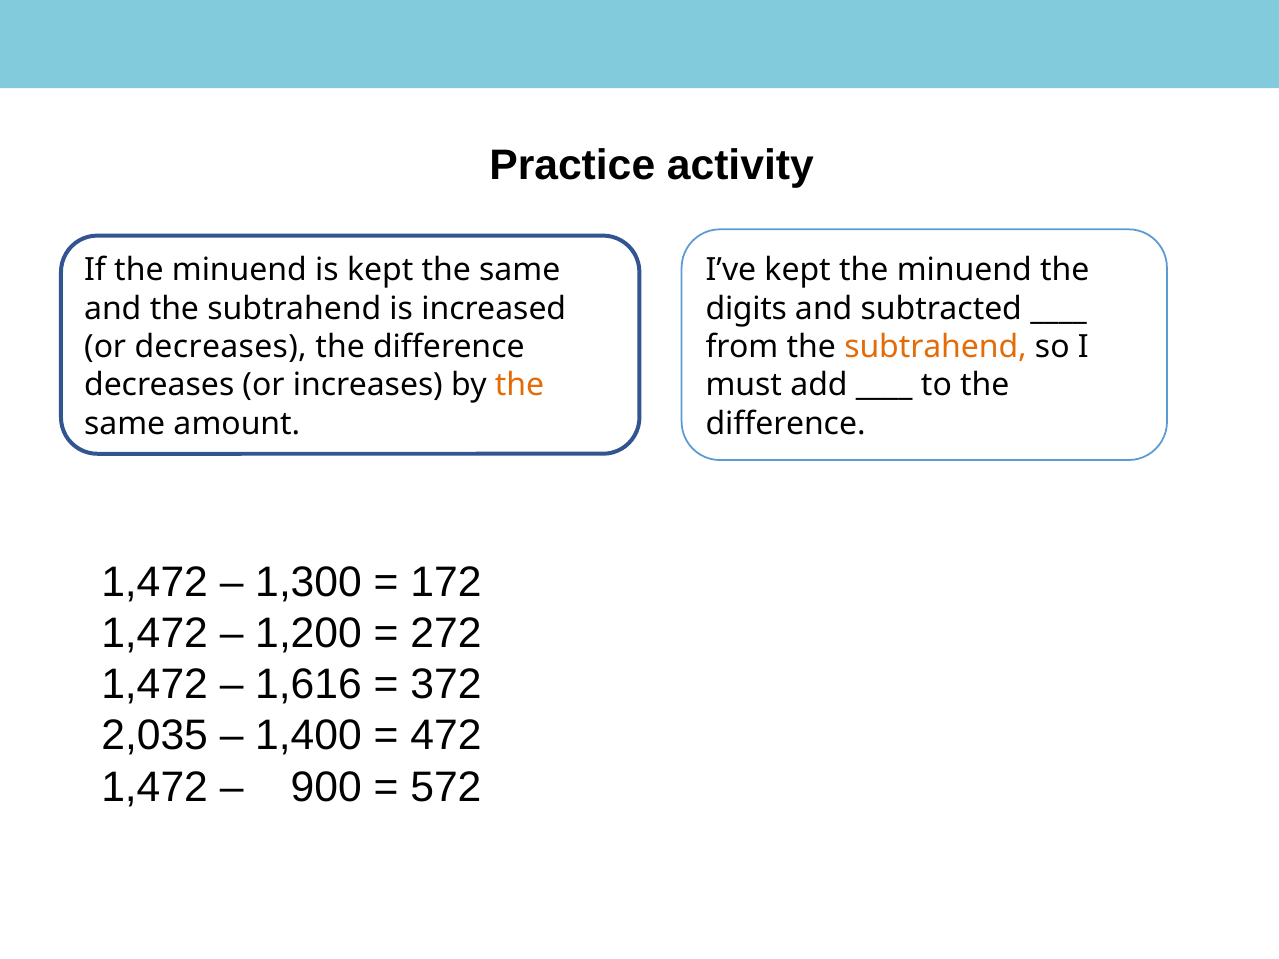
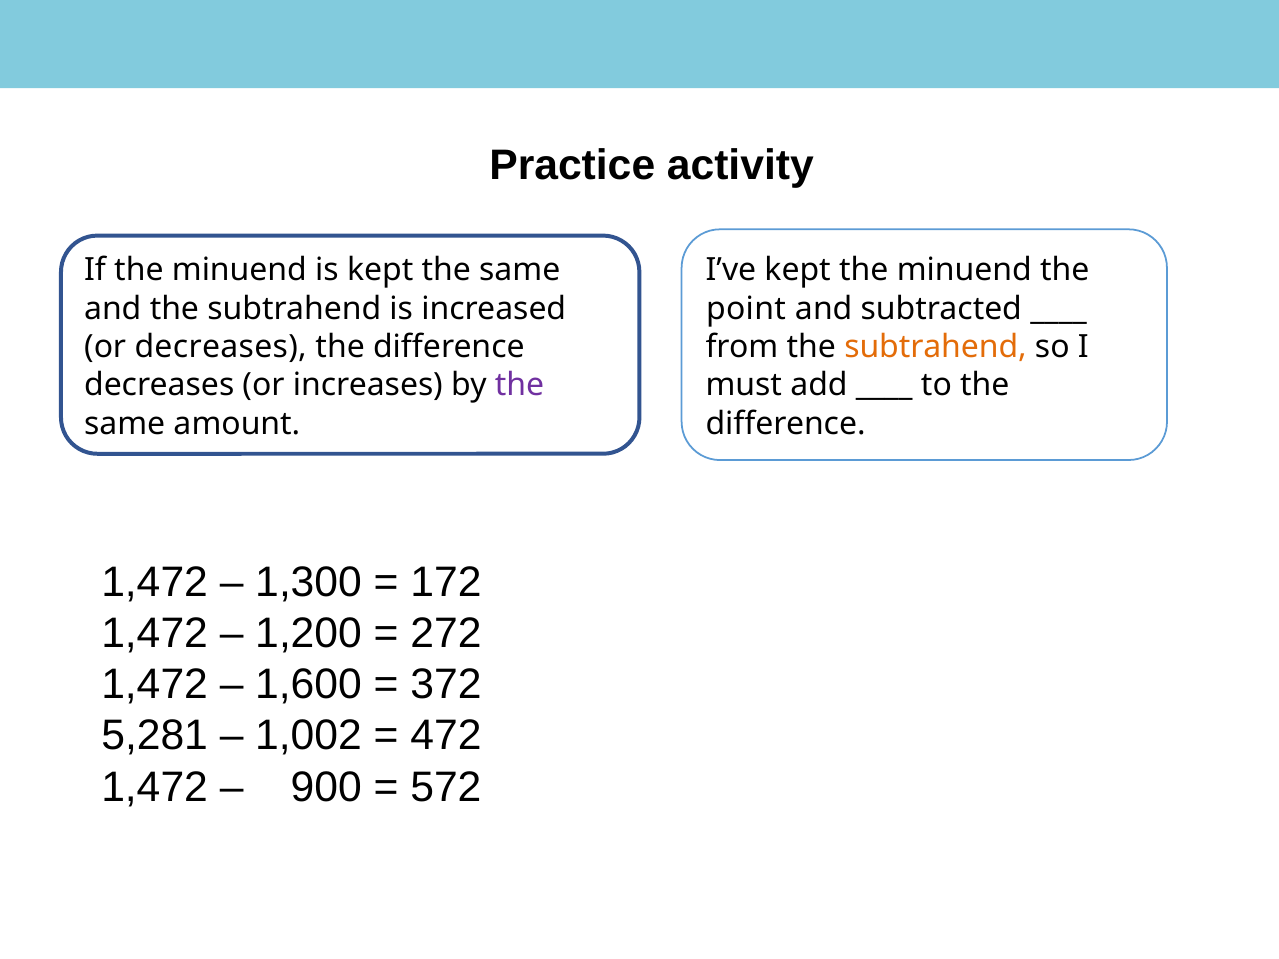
digits: digits -> point (746, 309)
the colour: orange -> purple (520, 385)
1,616: 1,616 -> 1,600 (309, 685)
2,035: 2,035 -> 5,281 (155, 736)
1,400: 1,400 -> 1,002 (309, 736)
